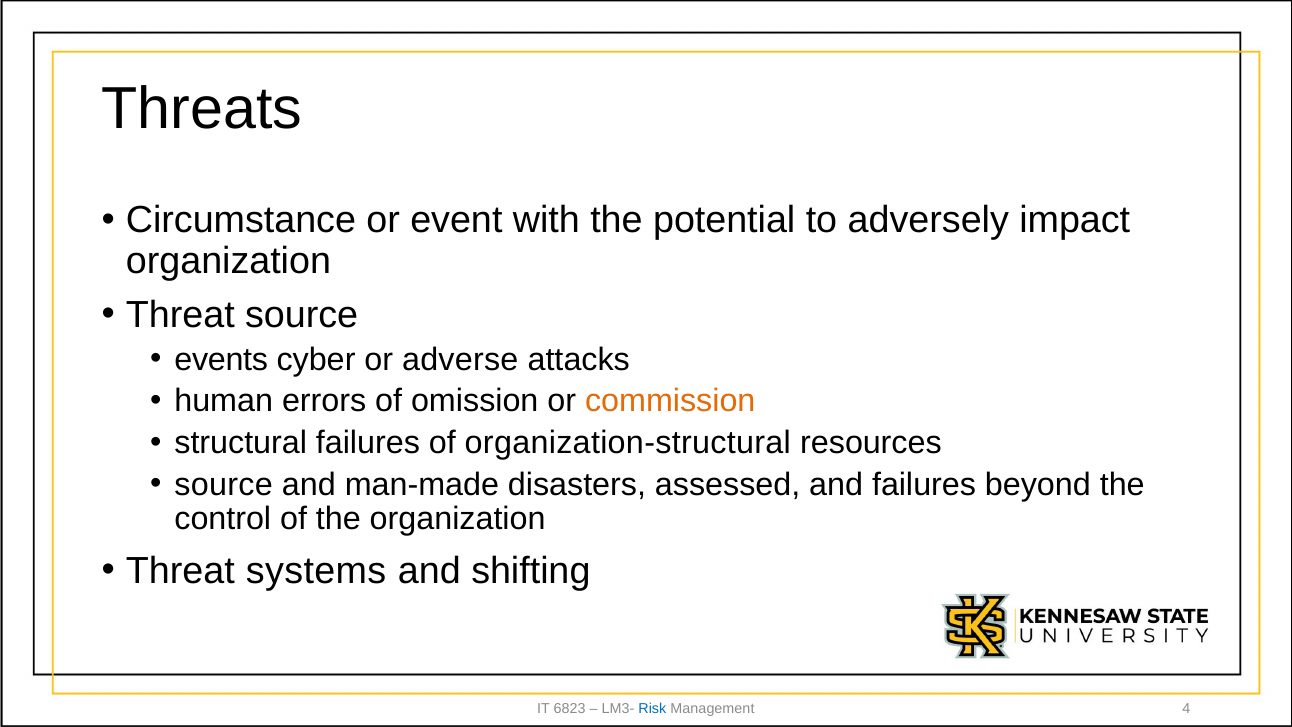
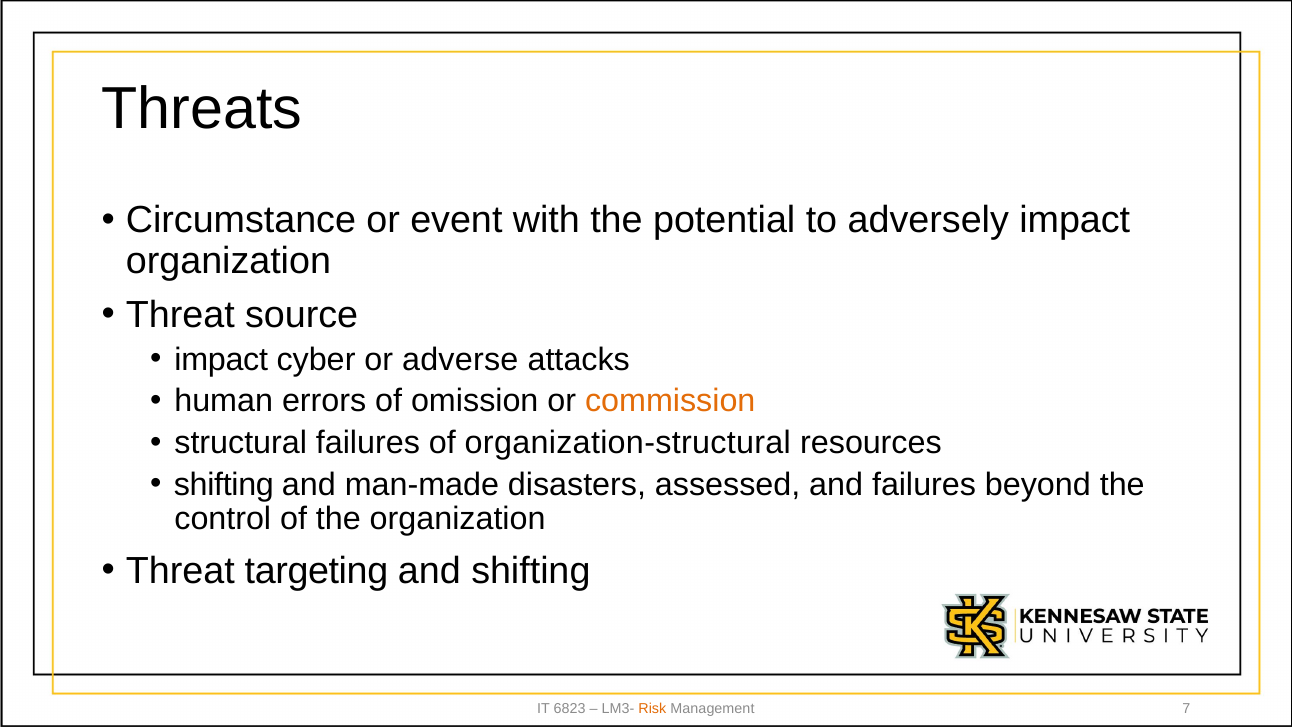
events: events -> impact (221, 359)
source: source -> shifting (224, 484)
systems: systems -> targeting (316, 570)
Risk colour: blue -> orange (652, 709)
4: 4 -> 7 (1186, 709)
